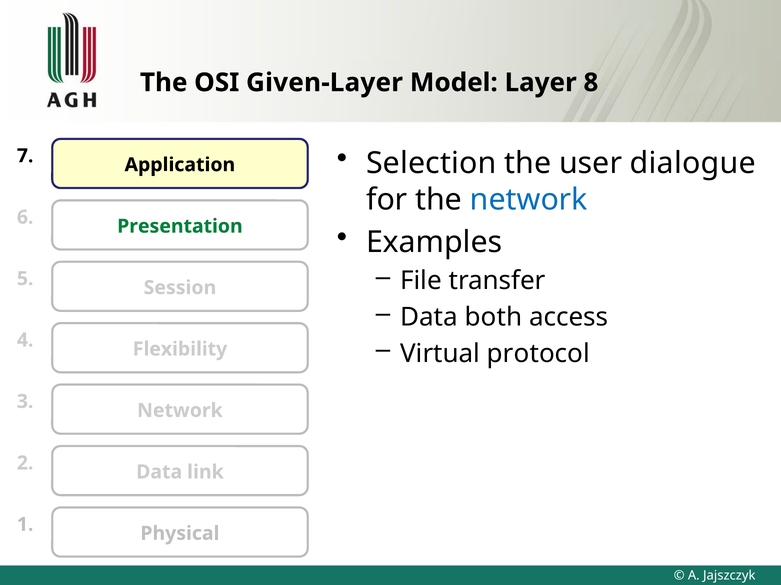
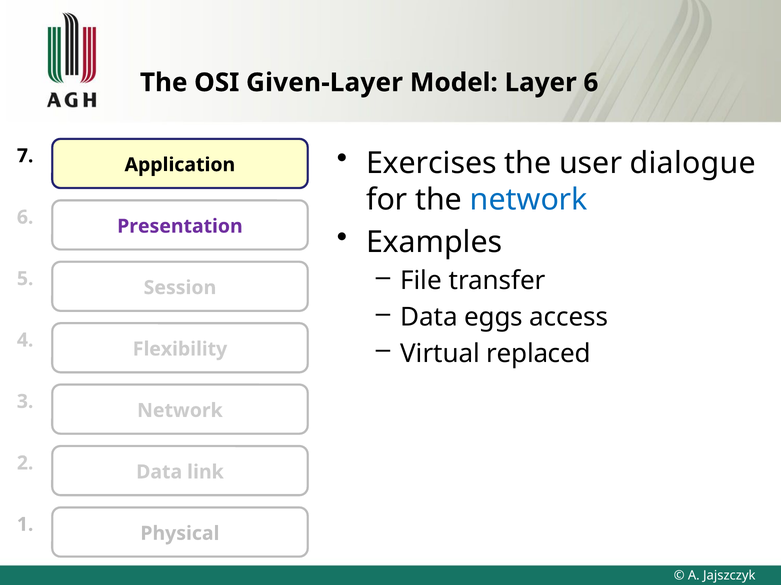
Layer 8: 8 -> 6 (591, 83)
Selection: Selection -> Exercises (431, 163)
Presentation colour: green -> purple (180, 227)
both: both -> eggs (494, 318)
protocol: protocol -> replaced (539, 354)
